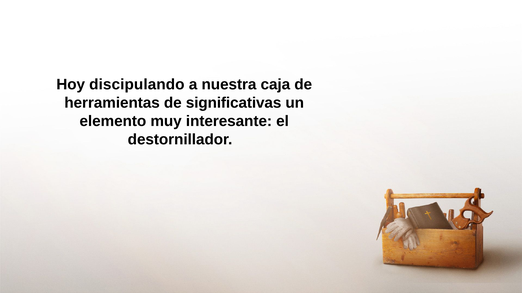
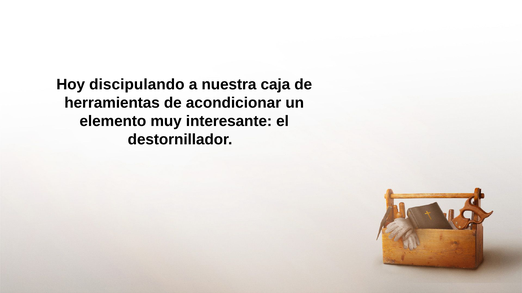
significativas: significativas -> acondicionar (234, 103)
